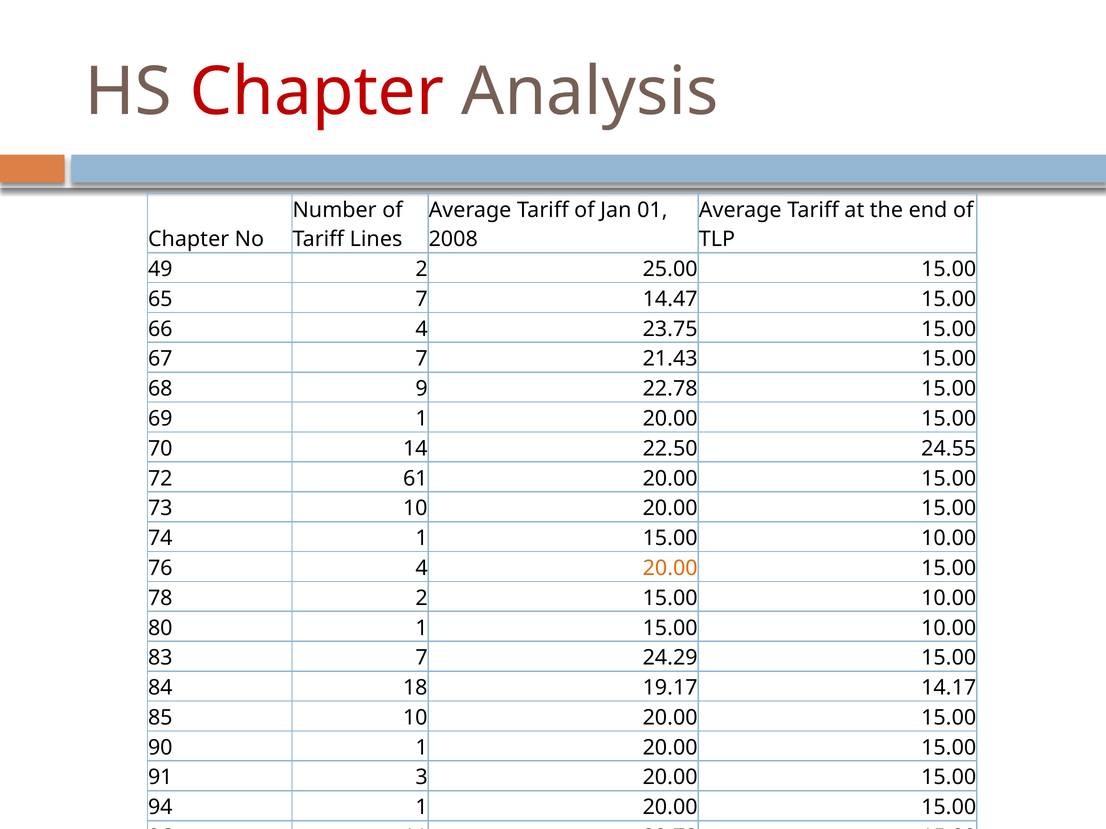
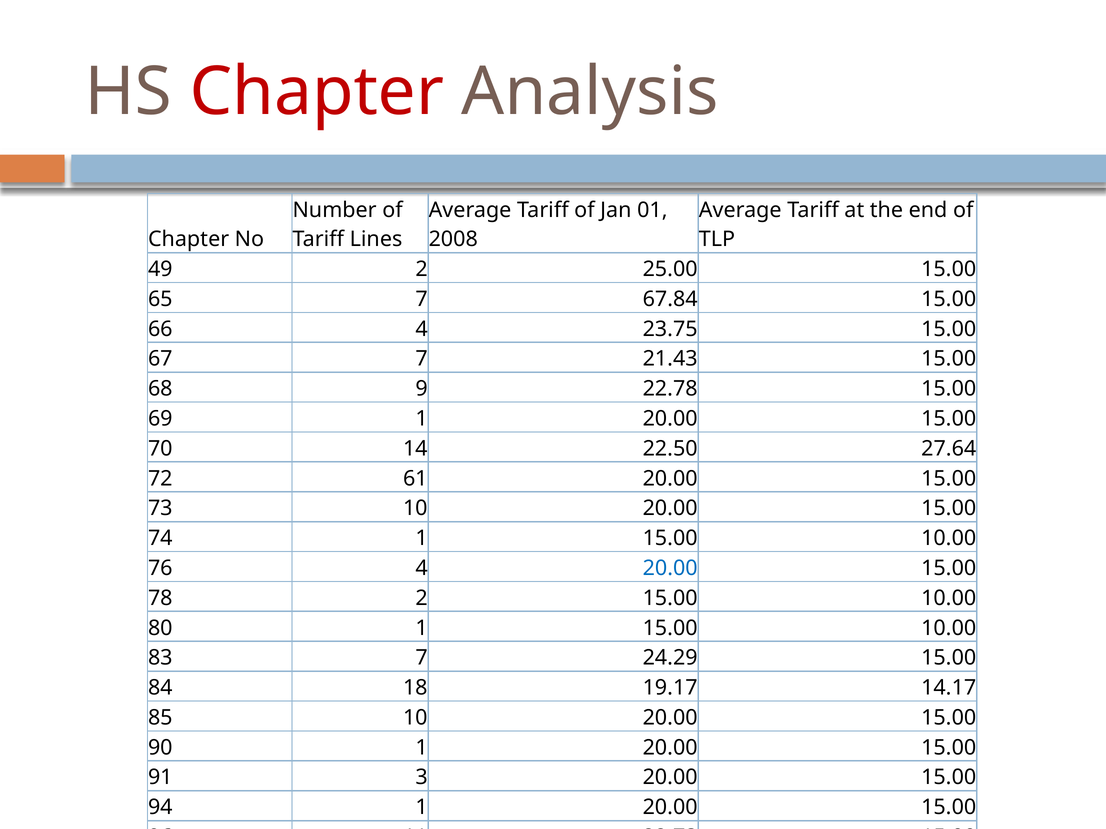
14.47: 14.47 -> 67.84 (670, 299)
24.55: 24.55 -> 27.64 (949, 449)
20.00 colour: orange -> blue (670, 568)
